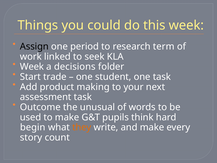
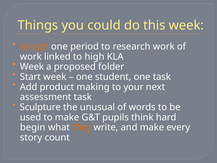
Assign colour: black -> orange (34, 46)
research term: term -> work (164, 46)
seek: seek -> high (95, 56)
decisions: decisions -> proposed (75, 67)
Start trade: trade -> week (55, 77)
Outcome: Outcome -> Sculpture (40, 107)
